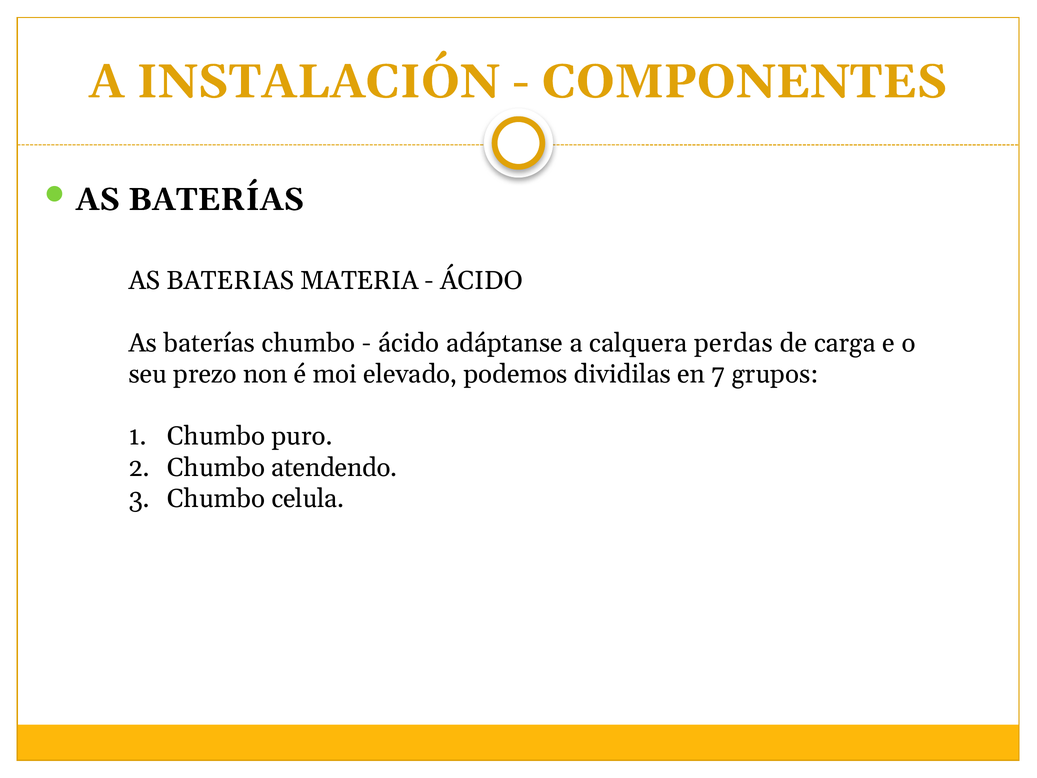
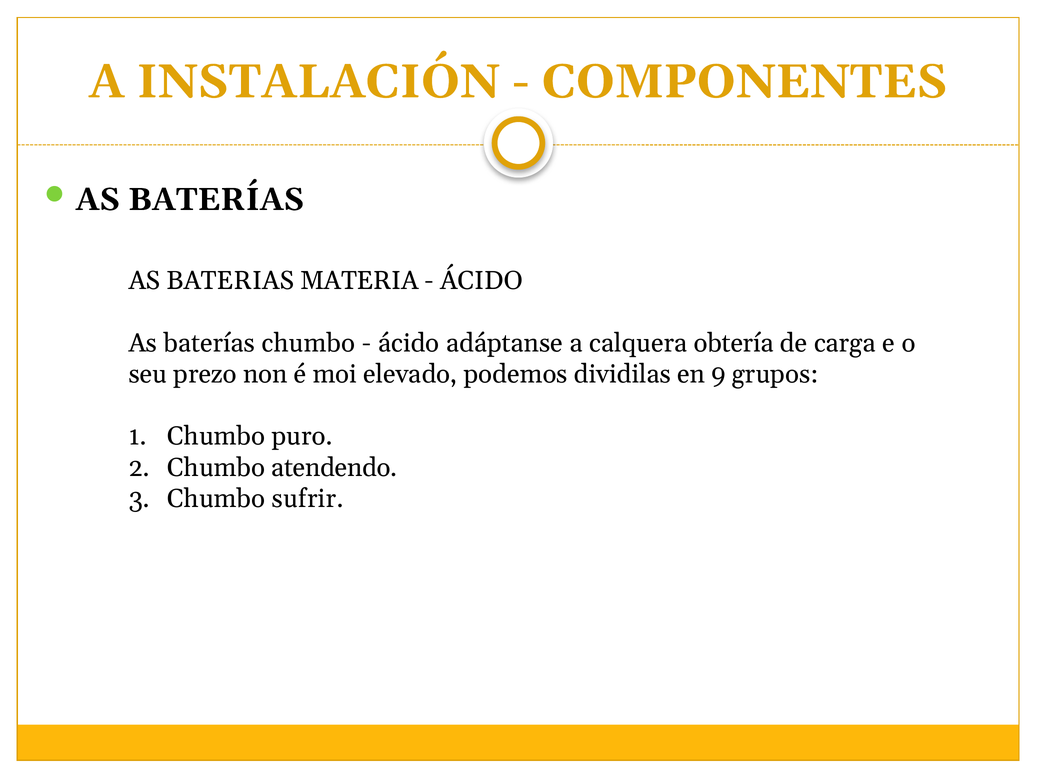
perdas: perdas -> obtería (734, 343)
7: 7 -> 9 (718, 374)
celula: celula -> sufrir (308, 498)
